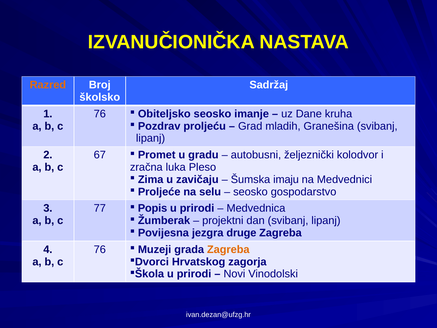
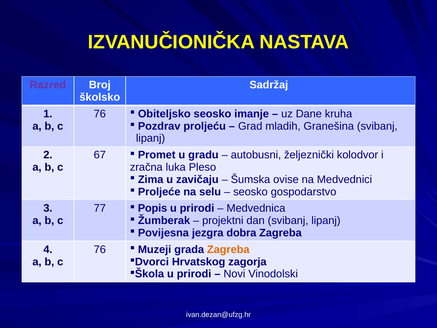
Razred colour: orange -> purple (48, 85)
imaju: imaju -> ovise (286, 179)
druge: druge -> dobra (241, 233)
